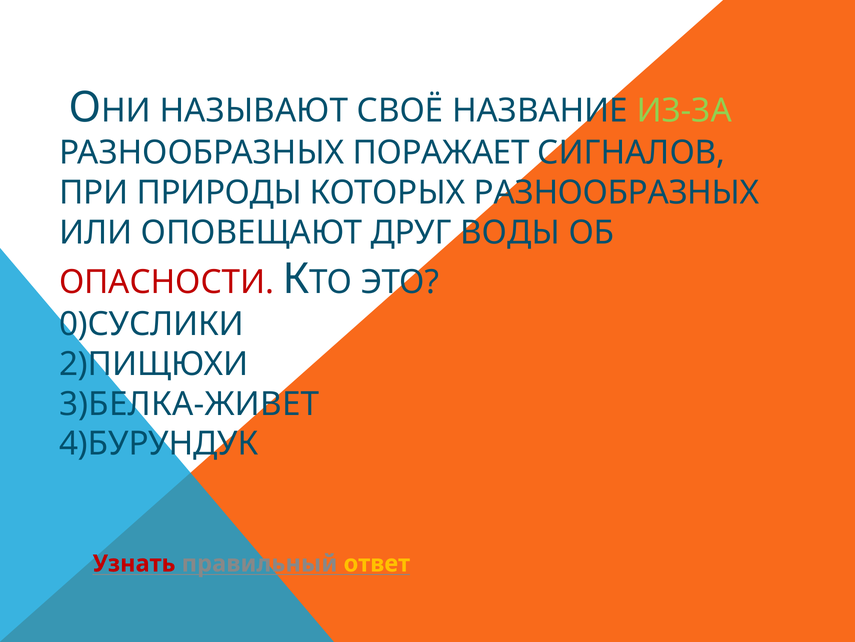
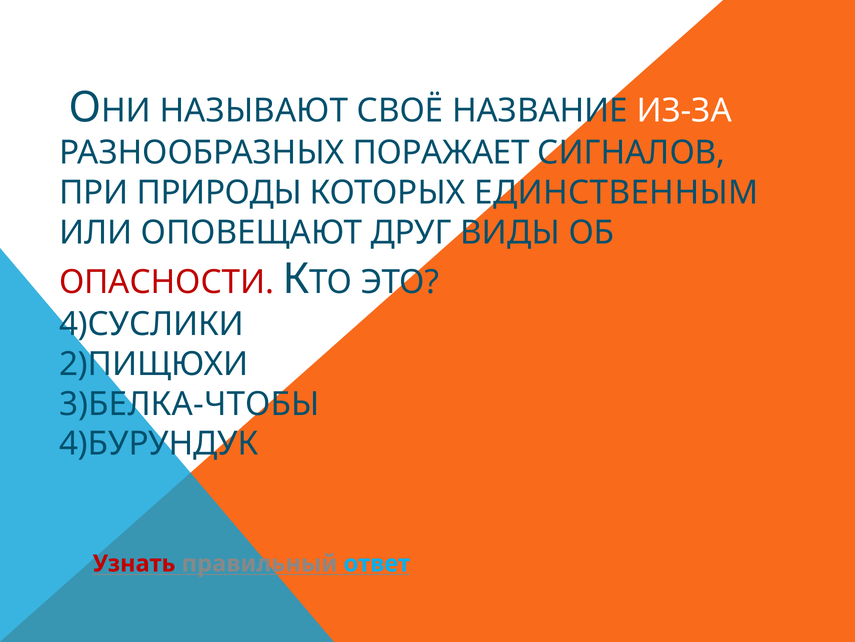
ИЗ-ЗА colour: light green -> white (684, 111)
КОТОРЫХ РАЗНООБРАЗНЫХ: РАЗНООБРАЗНЫХ -> ЕДИНСТВЕННЫМ (616, 193)
ВОДЫ: ВОДЫ -> ВИДЫ (510, 232)
0)СУСЛИКИ: 0)СУСЛИКИ -> 4)СУСЛИКИ (151, 324)
3)БЕЛКА-ЖИВЕТ: 3)БЕЛКА-ЖИВЕТ -> 3)БЕЛКА-ЧТОБЫ (189, 404)
ответ colour: yellow -> light blue (377, 563)
